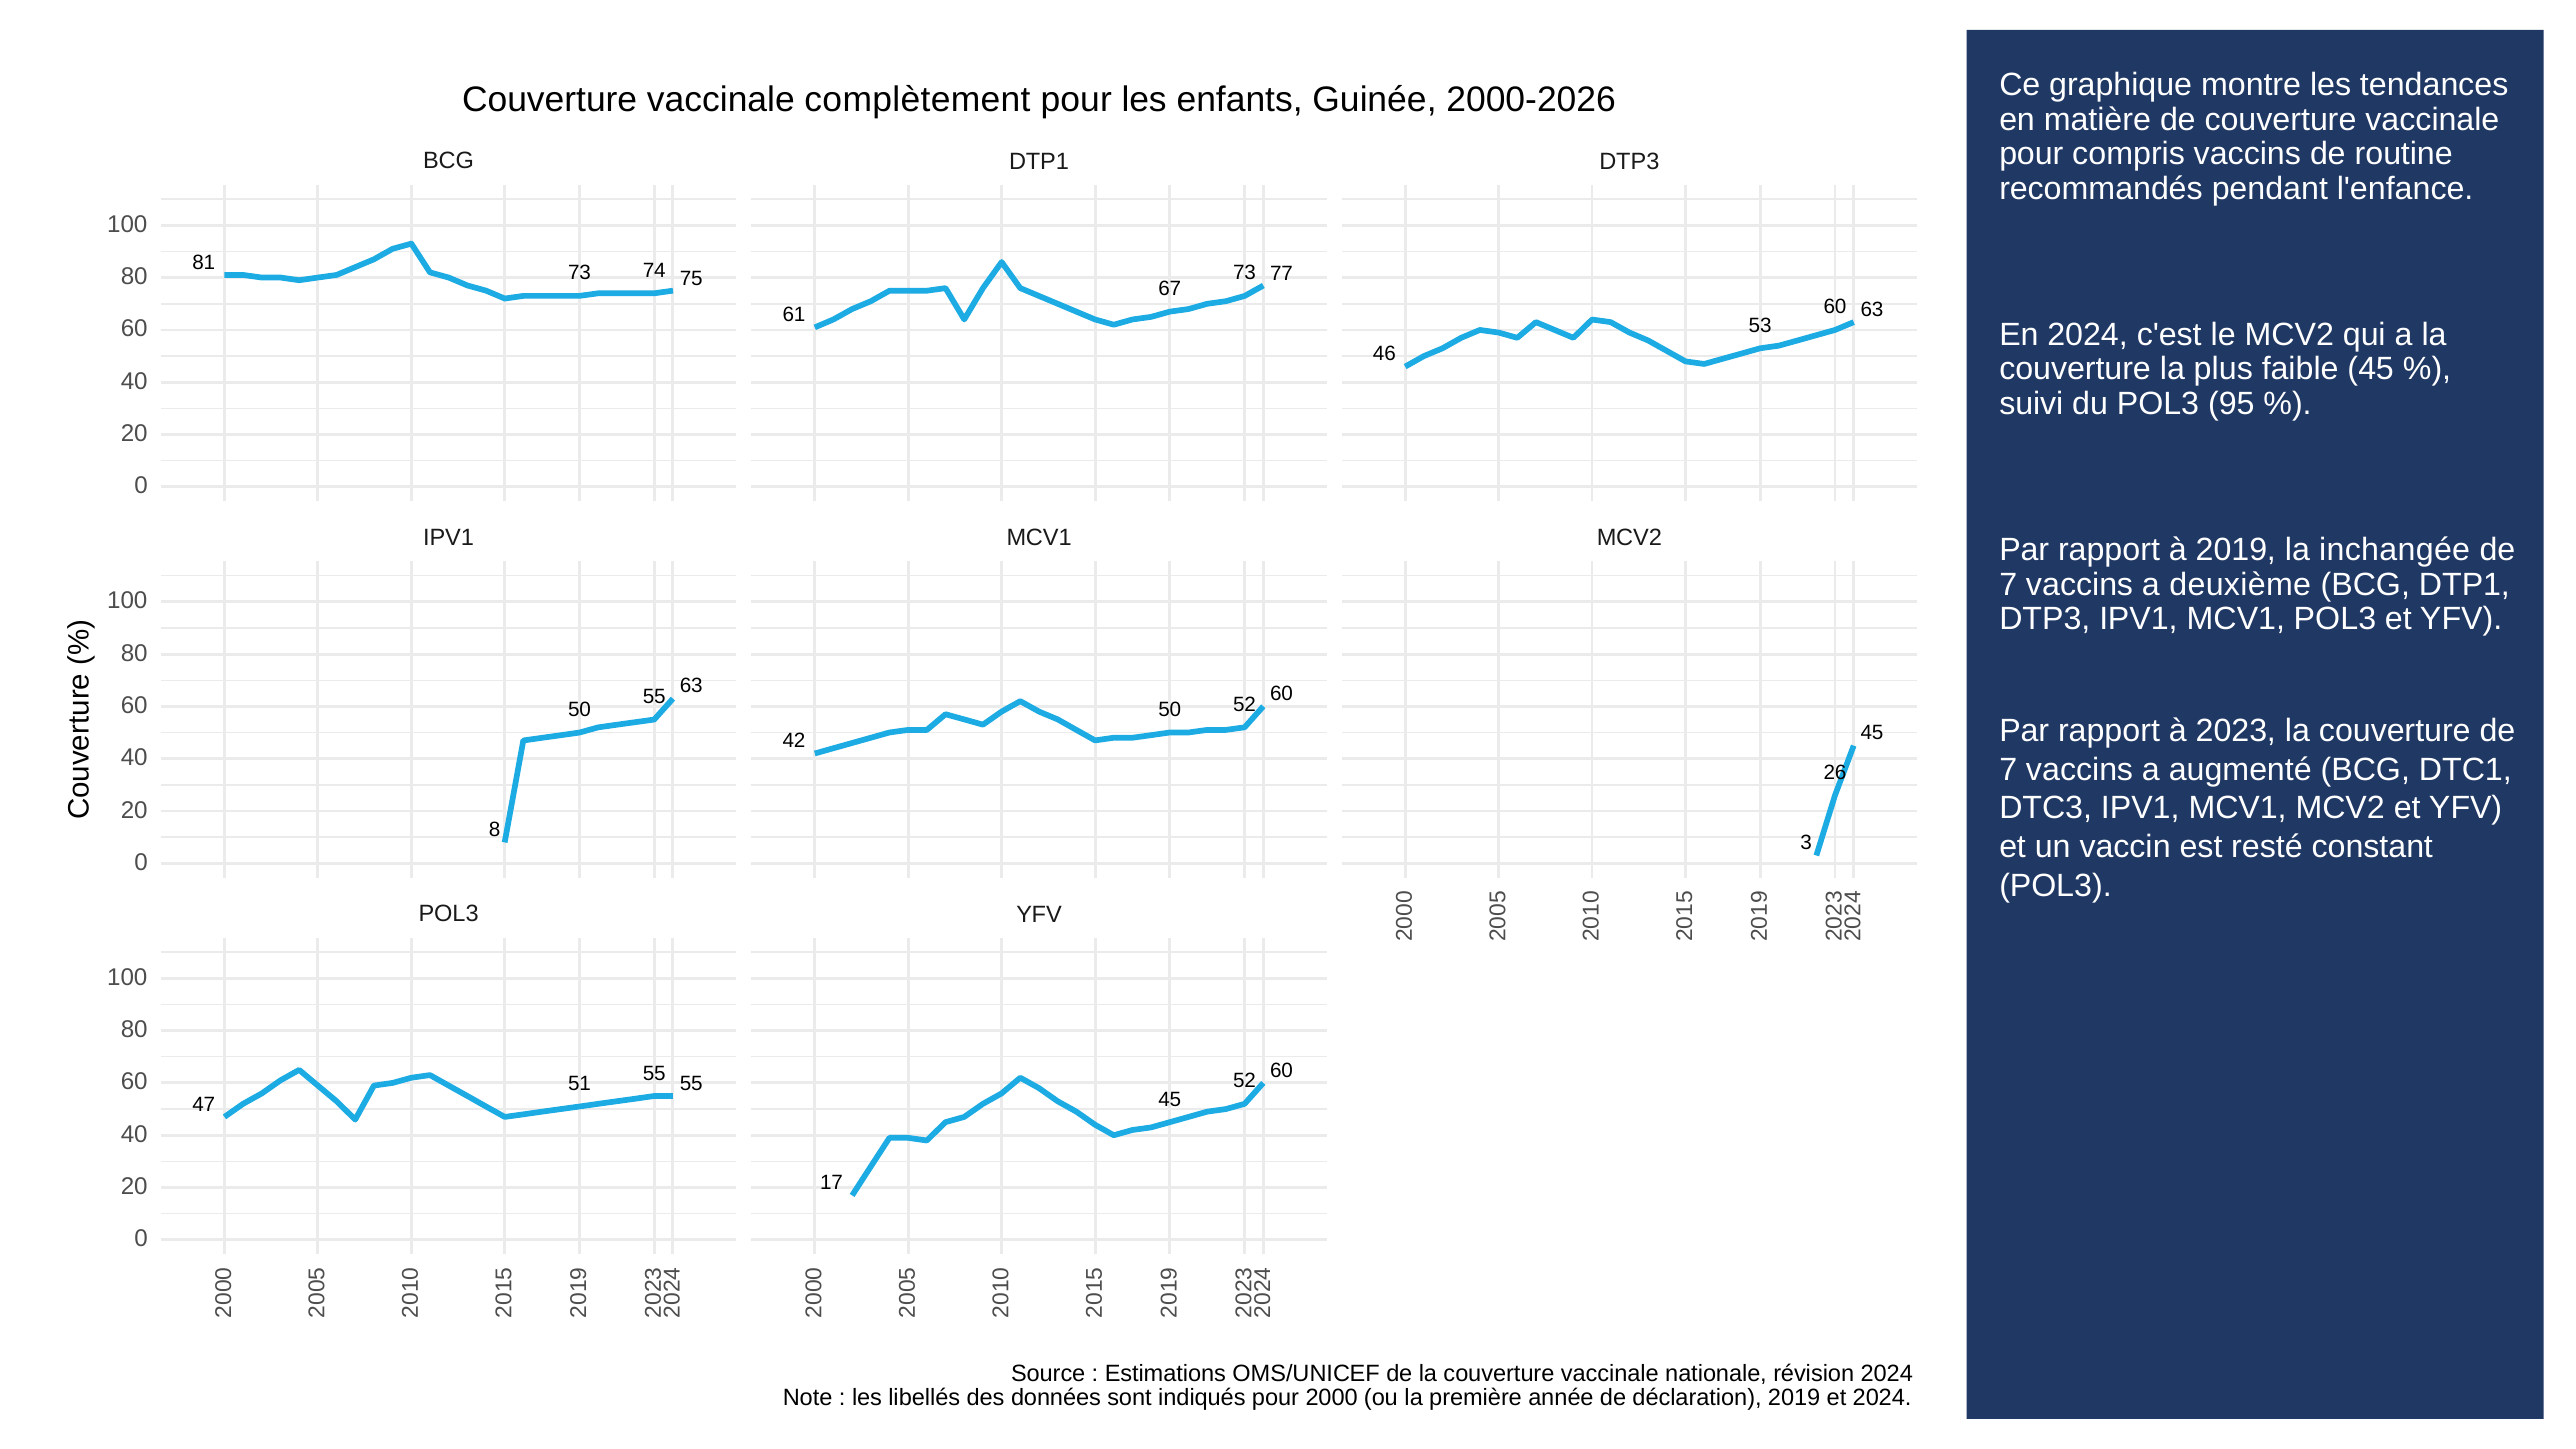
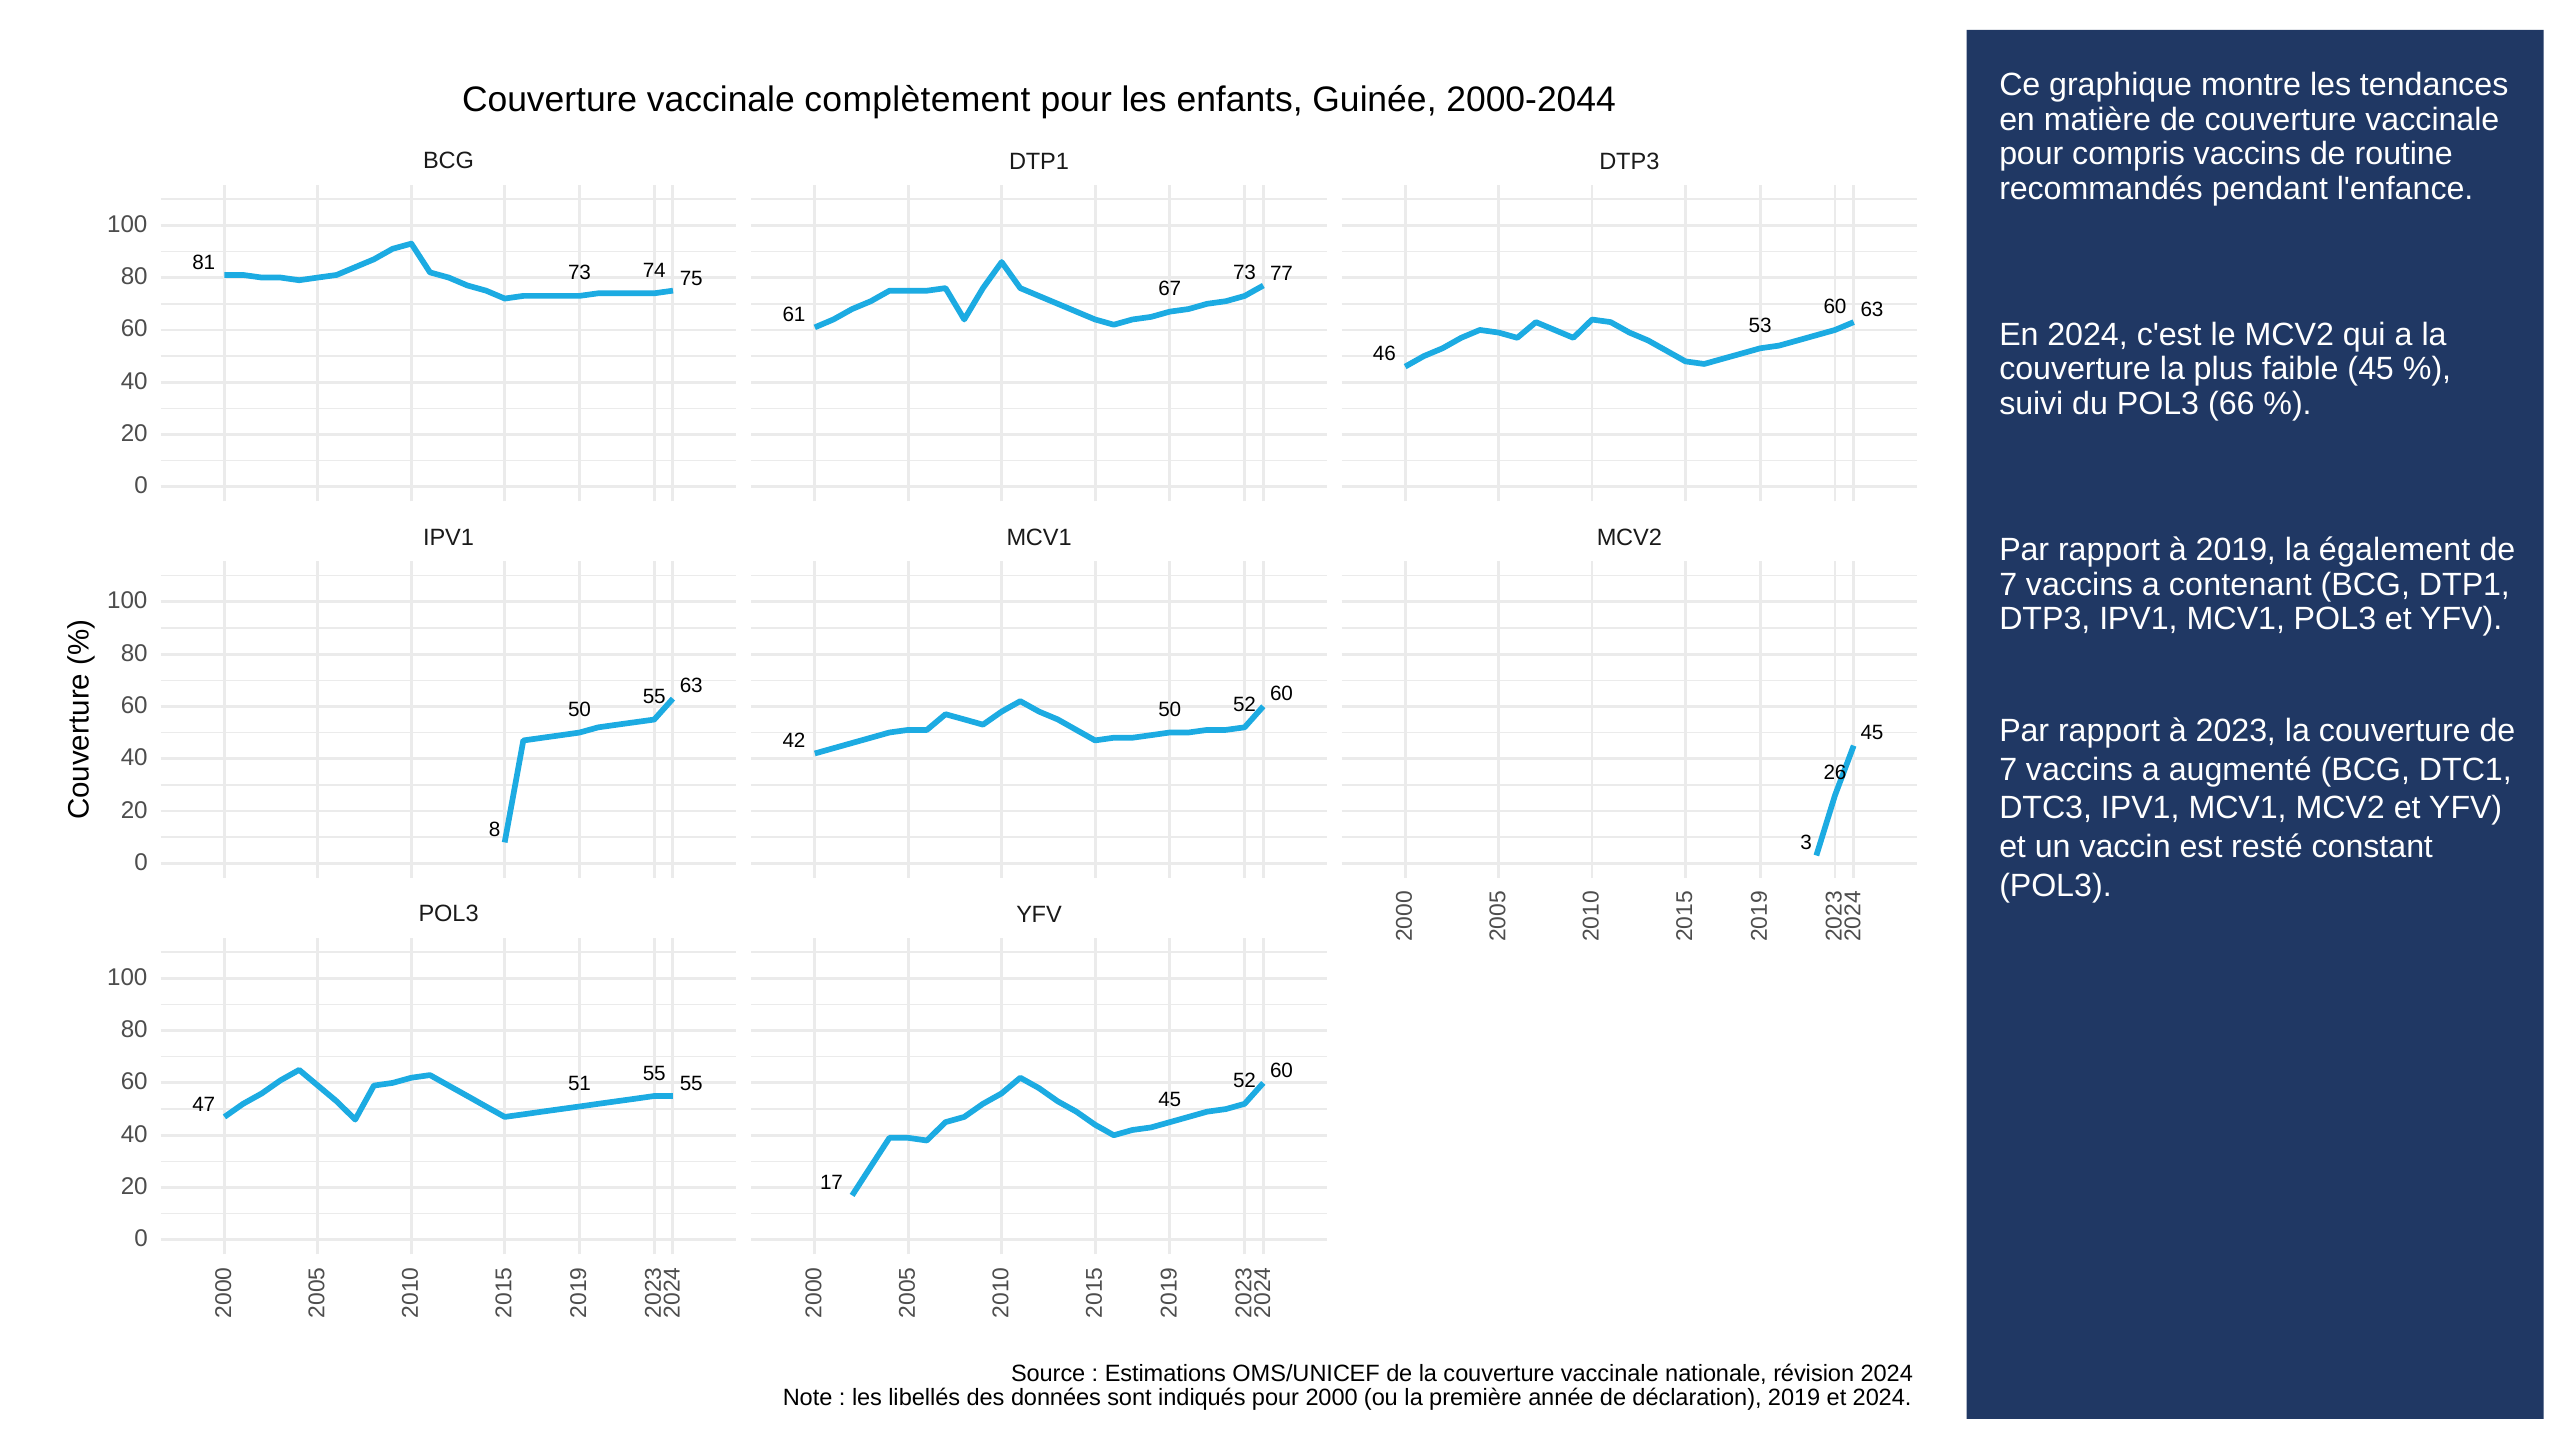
2000-2026: 2000-2026 -> 2000-2044 (1531, 100)
95: 95 -> 66 (2231, 404)
inchangée: inchangée -> également (2395, 550)
deuxième: deuxième -> contenant (2240, 584)
